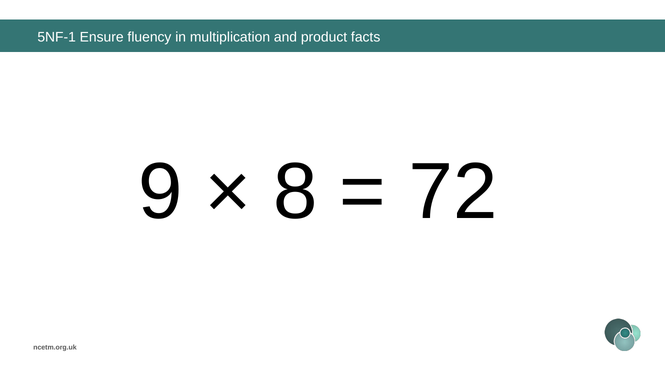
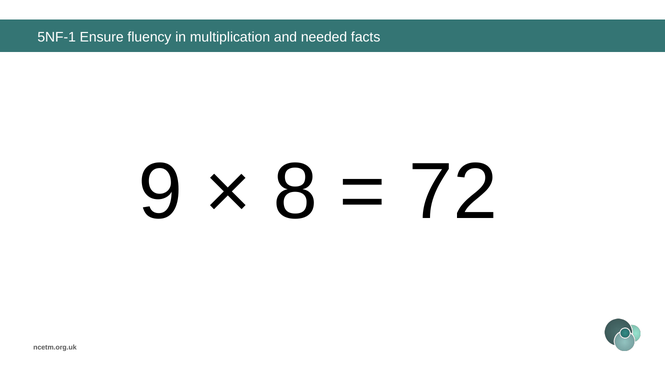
product: product -> needed (324, 37)
